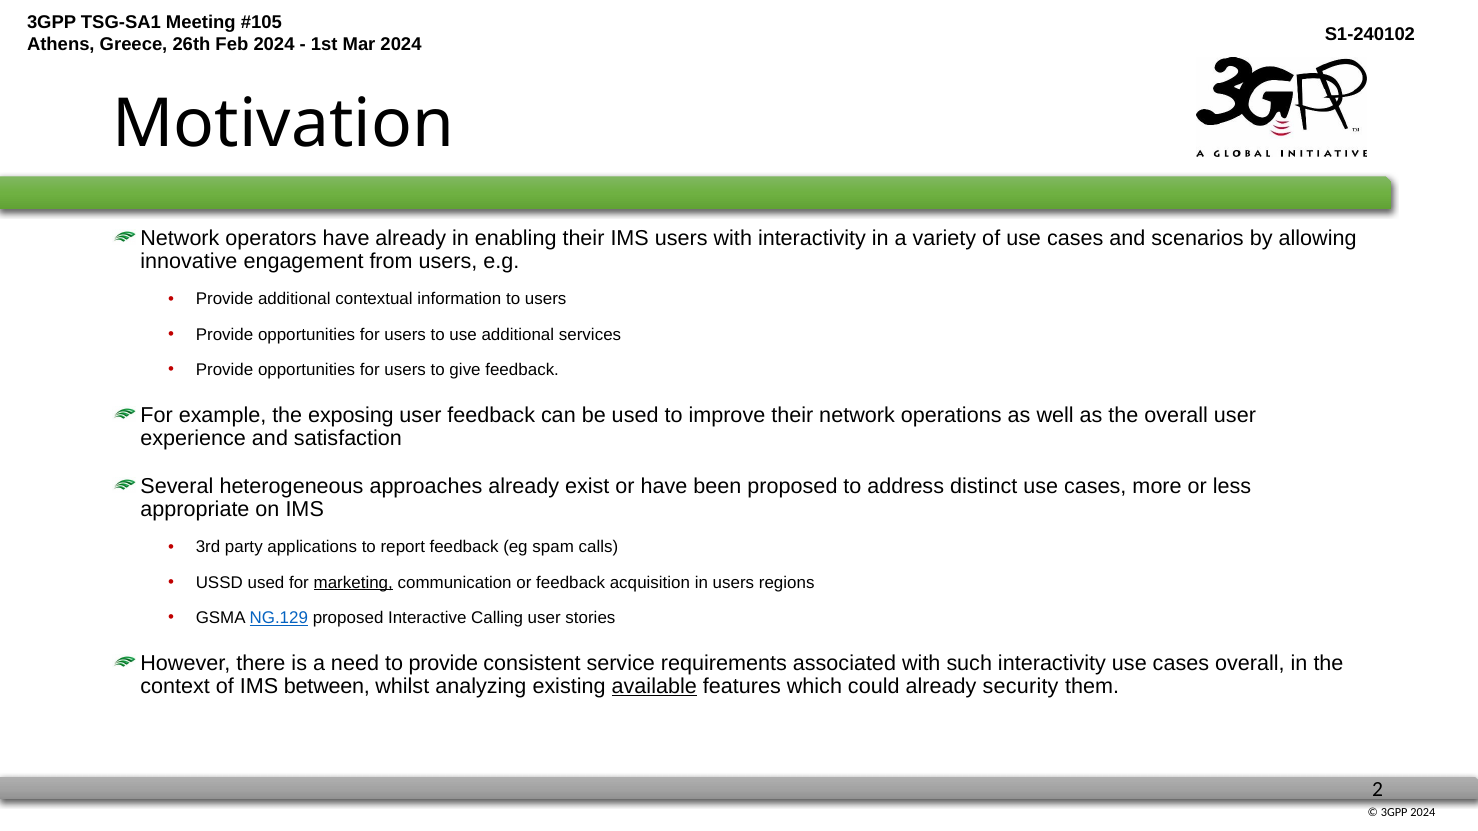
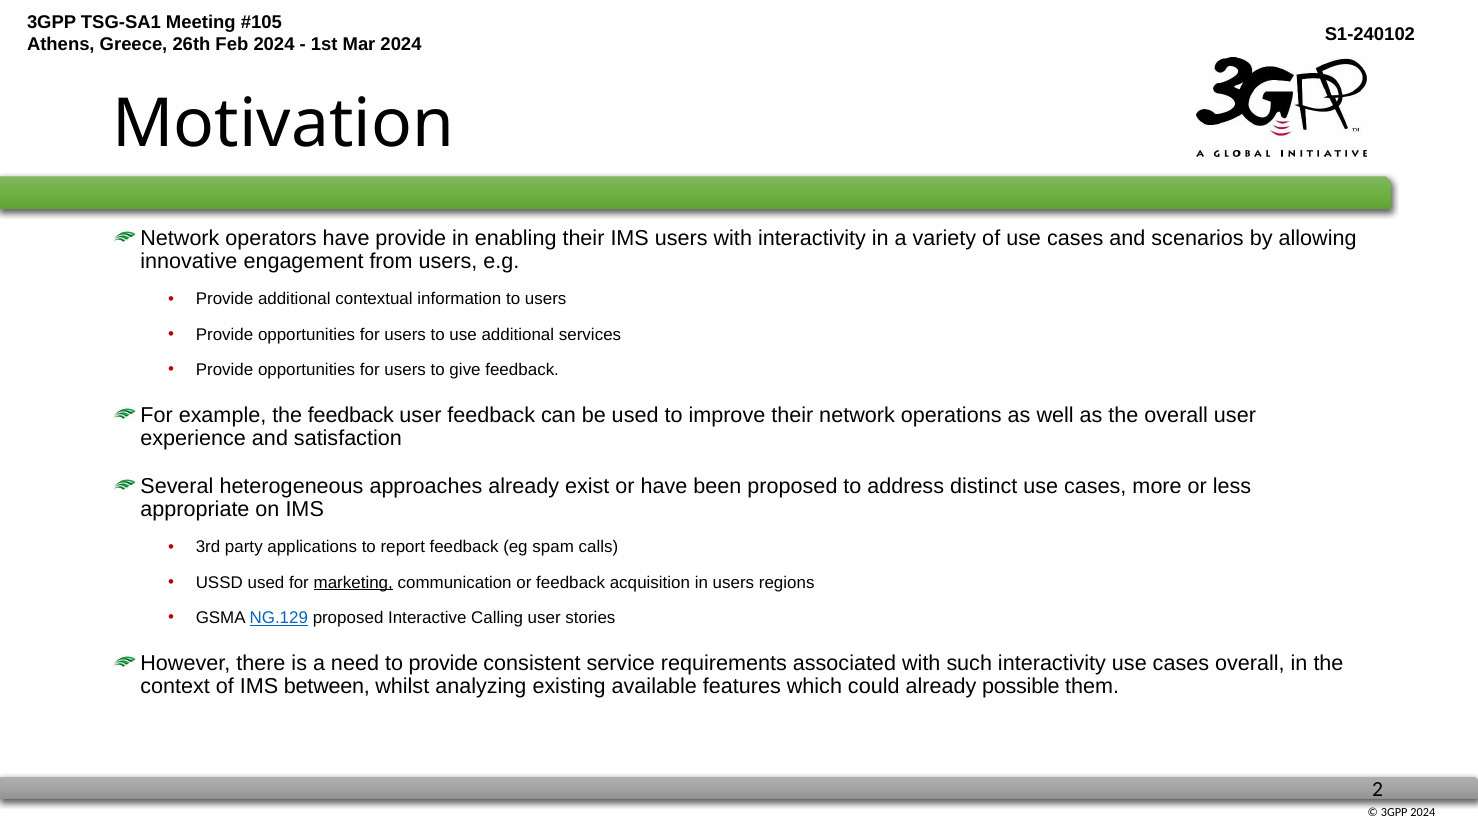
have already: already -> provide (411, 238)
the exposing: exposing -> feedback (351, 415)
available underline: present -> none (654, 687)
security: security -> possible (1021, 687)
